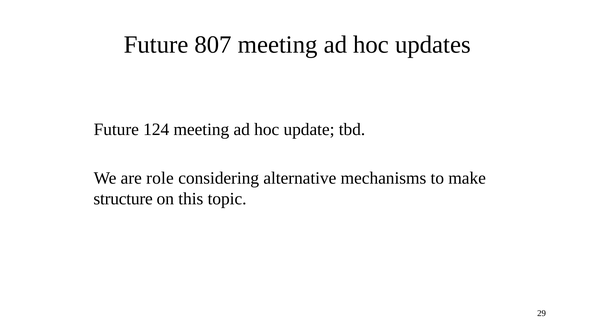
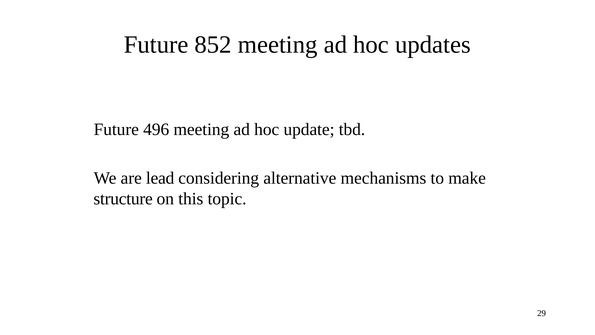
807: 807 -> 852 (213, 44)
124: 124 -> 496 (156, 129)
role: role -> lead (160, 178)
